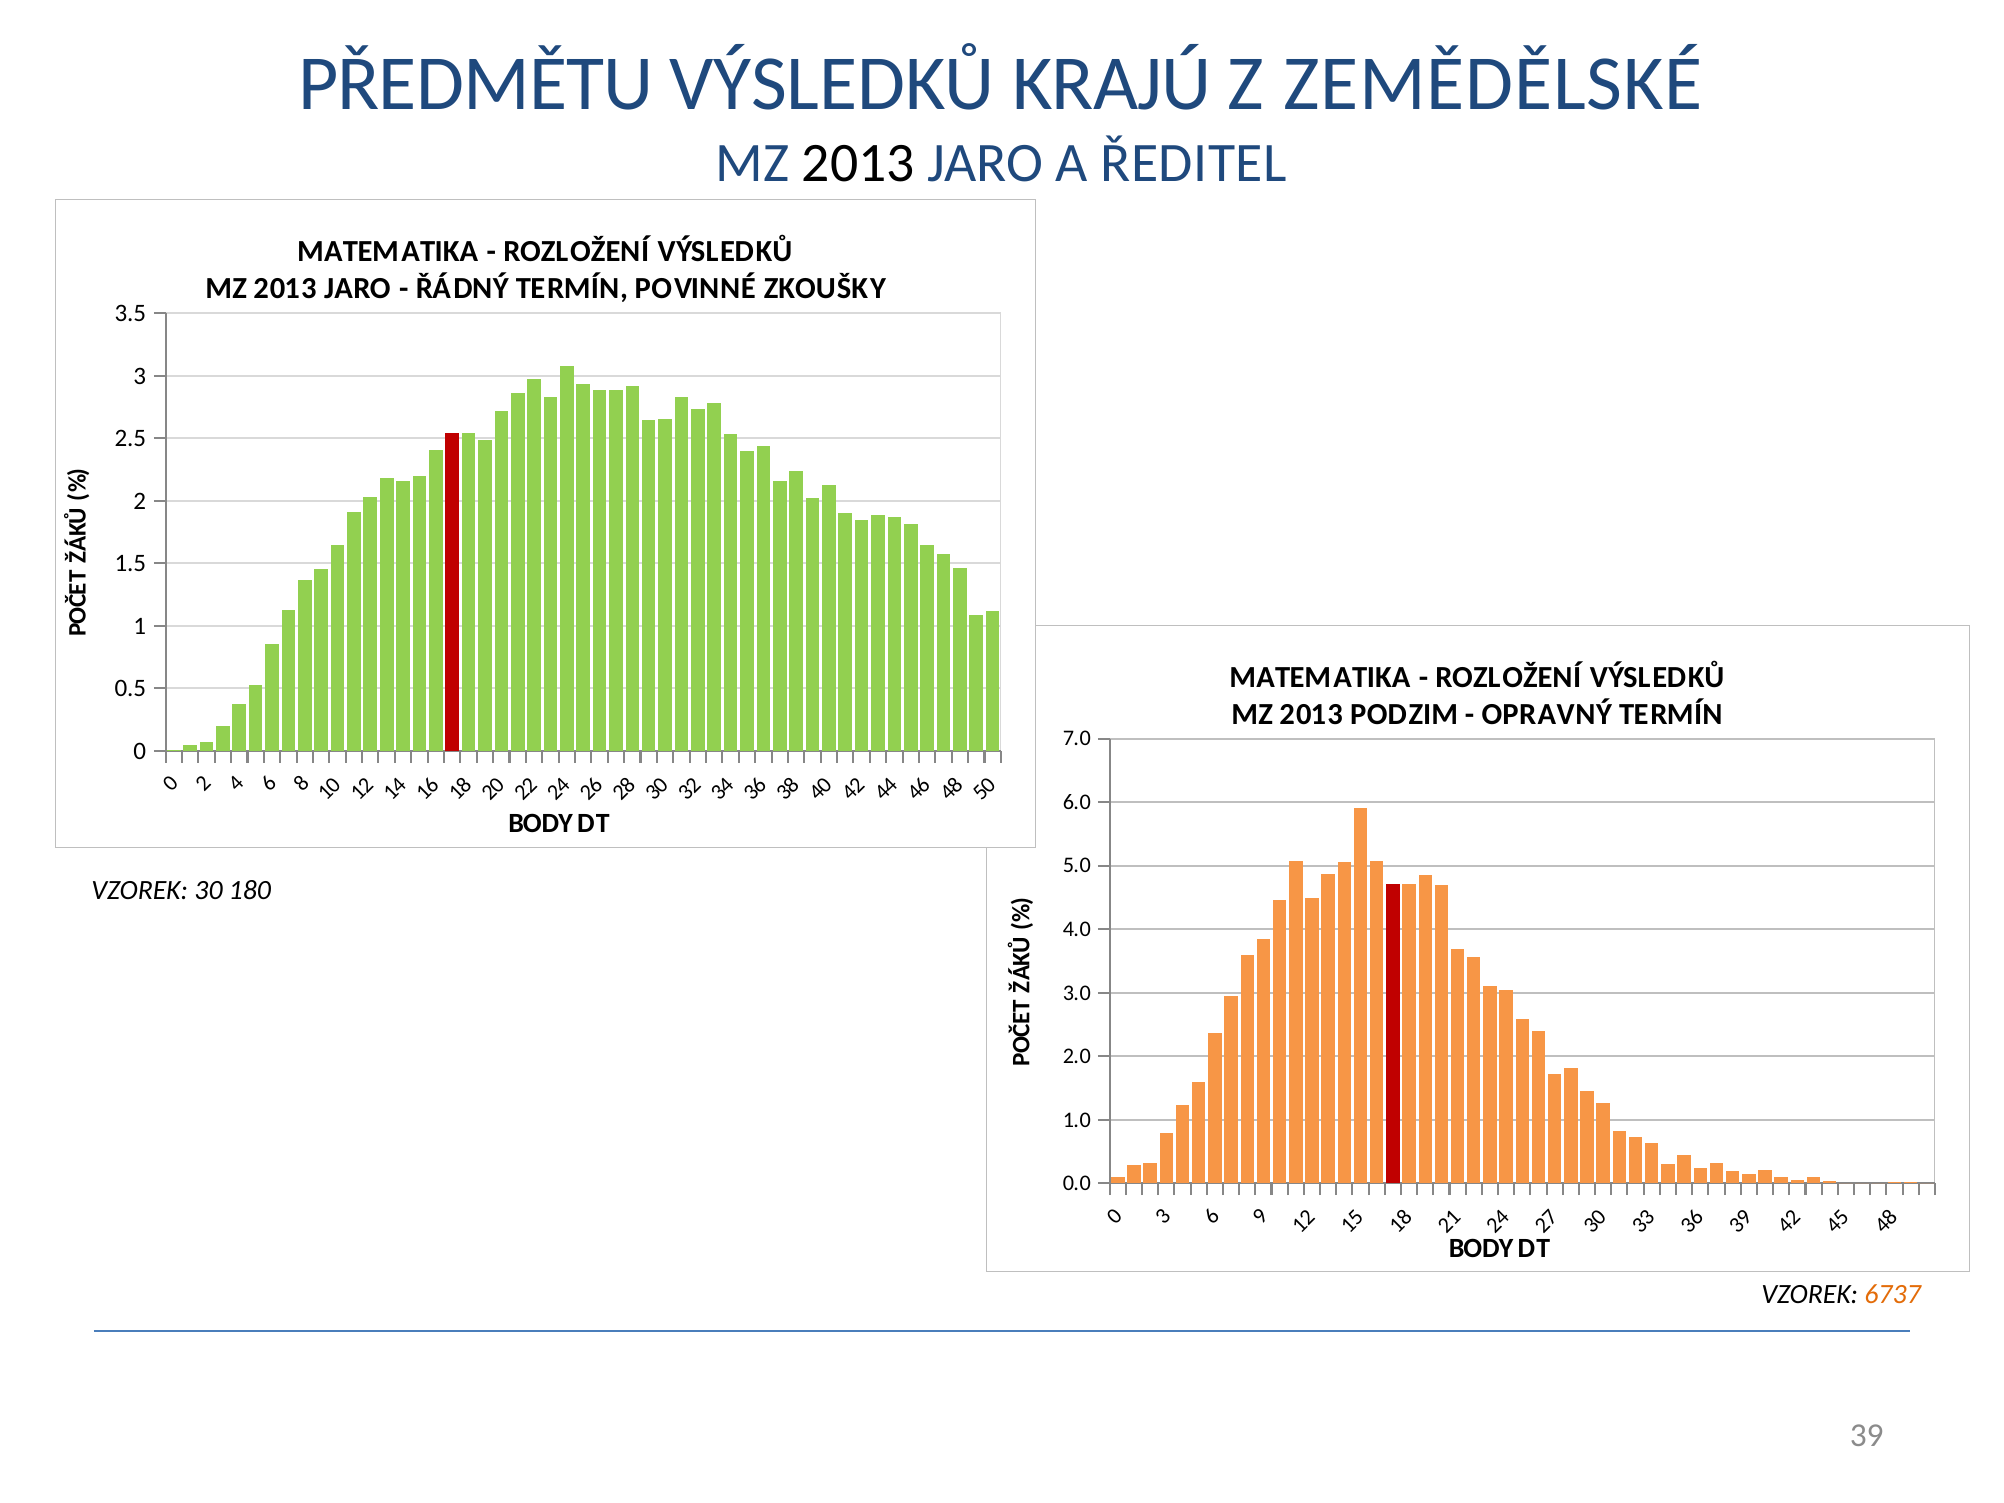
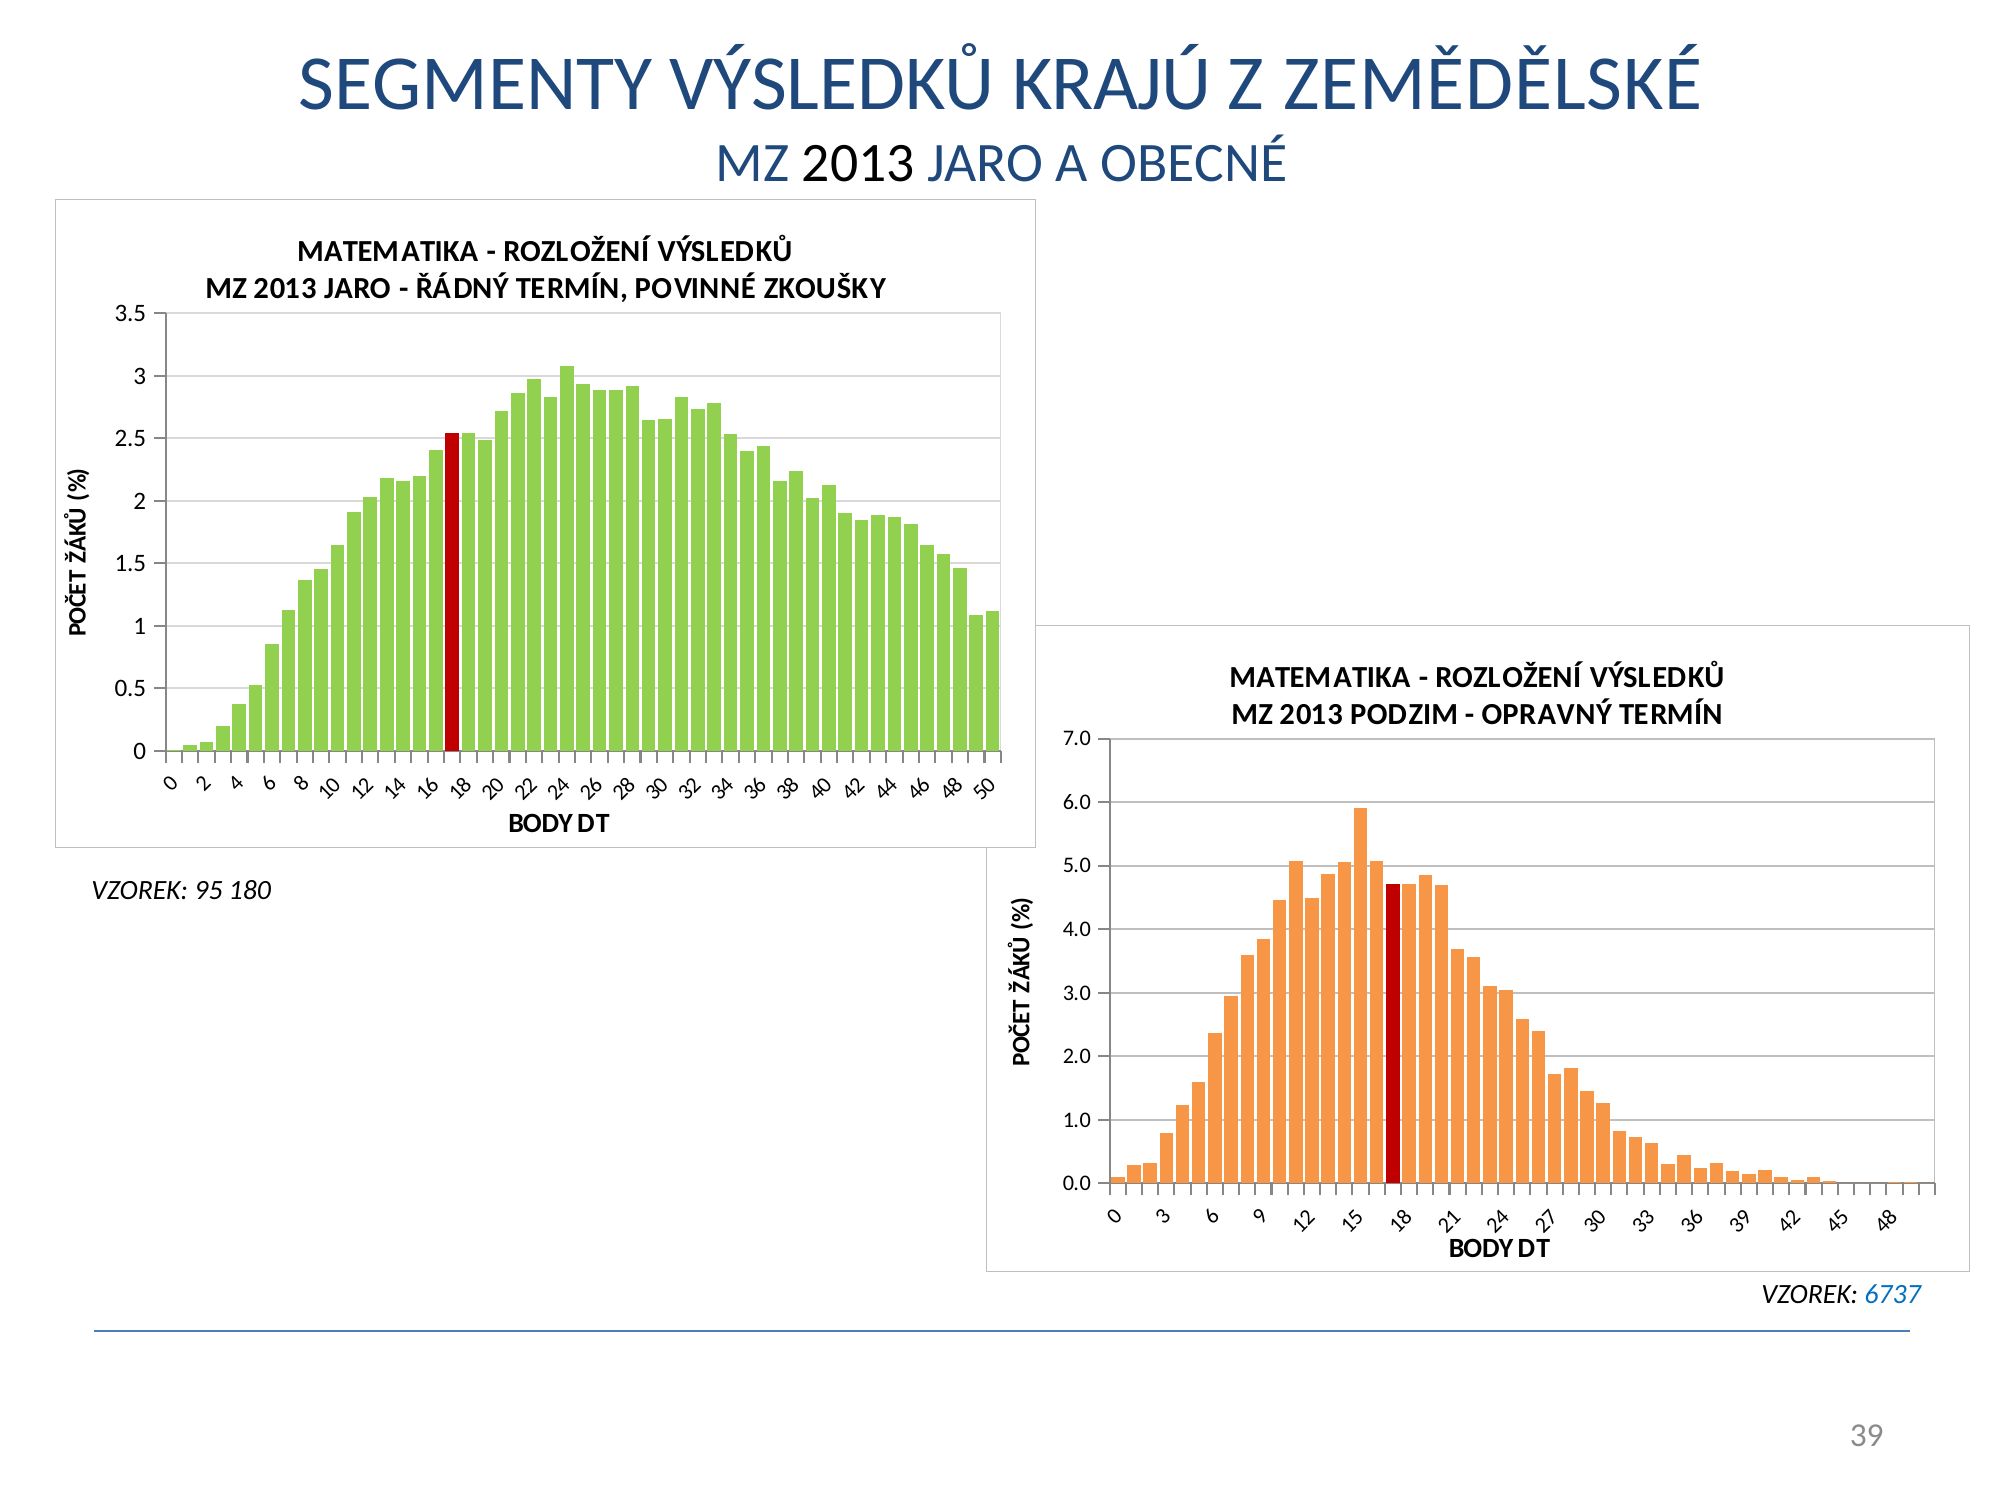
PŘEDMĚTU: PŘEDMĚTU -> SEGMENTY (475, 84)
ŘEDITEL: ŘEDITEL -> OBECNÉ (1194, 163)
30: 30 -> 95 (208, 890)
6737 colour: orange -> blue (1893, 1294)
